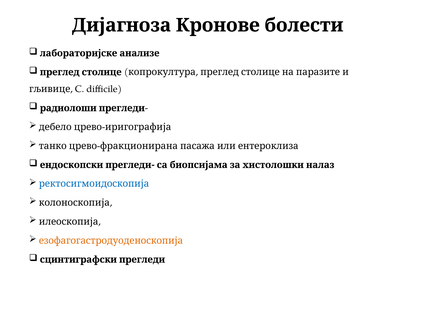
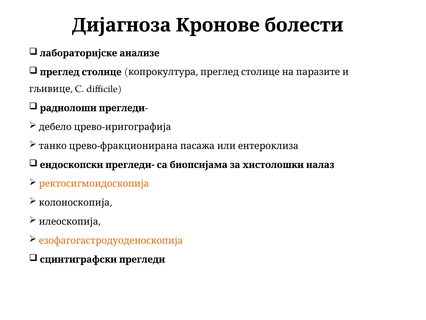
ректосигмоидоскопија colour: blue -> orange (94, 184)
